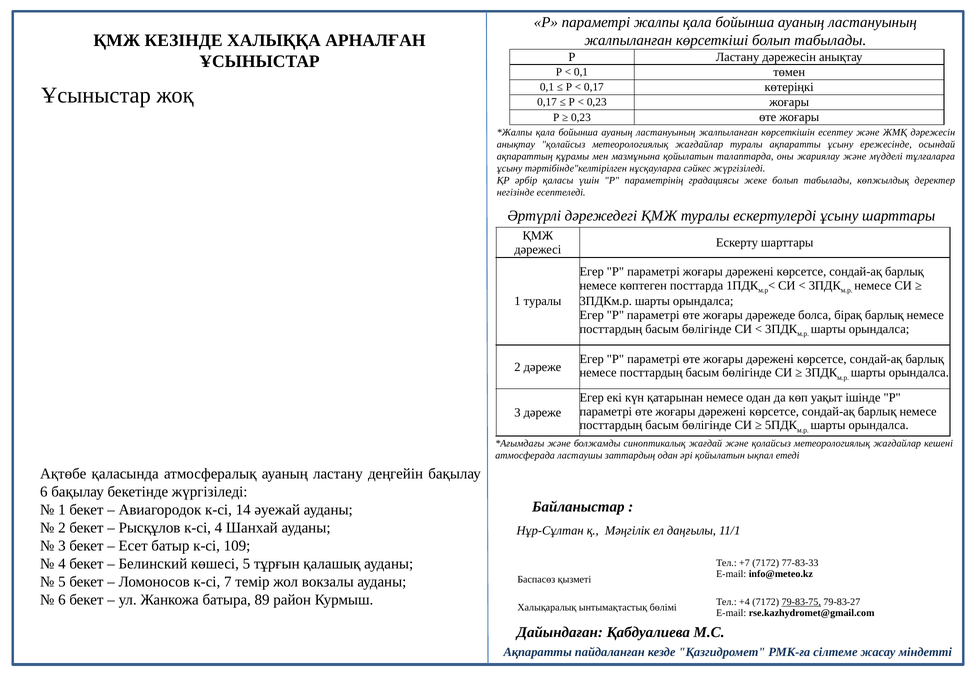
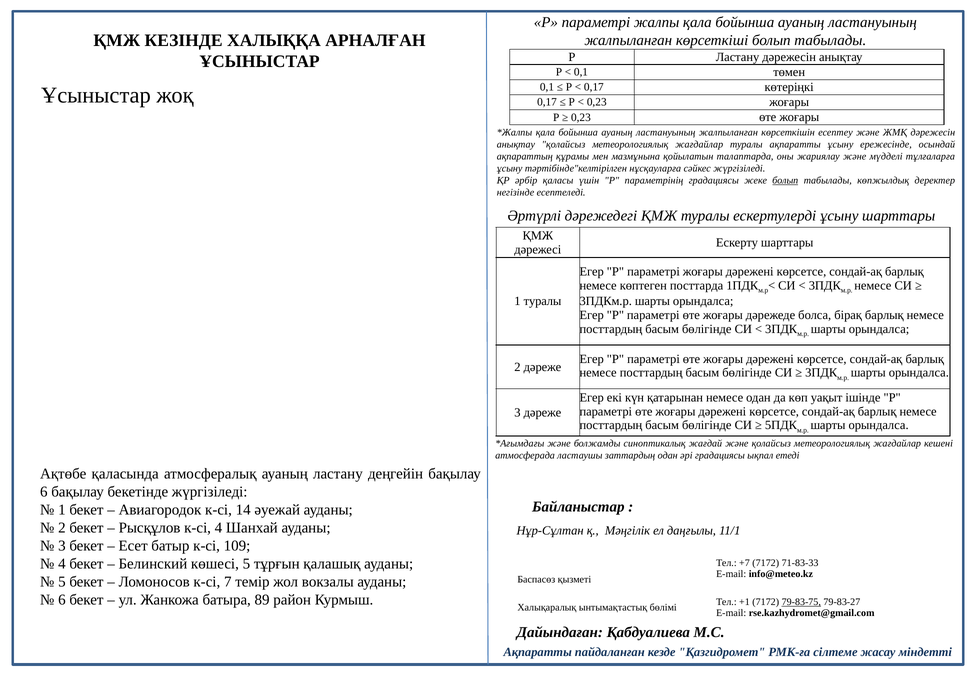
болып underline: none -> present (785, 180)
әрі қойылатын: қойылатын -> градациясы (720, 455)
77-83-33: 77-83-33 -> 71-83-33 (800, 563)
+4: +4 -> +1 (744, 602)
